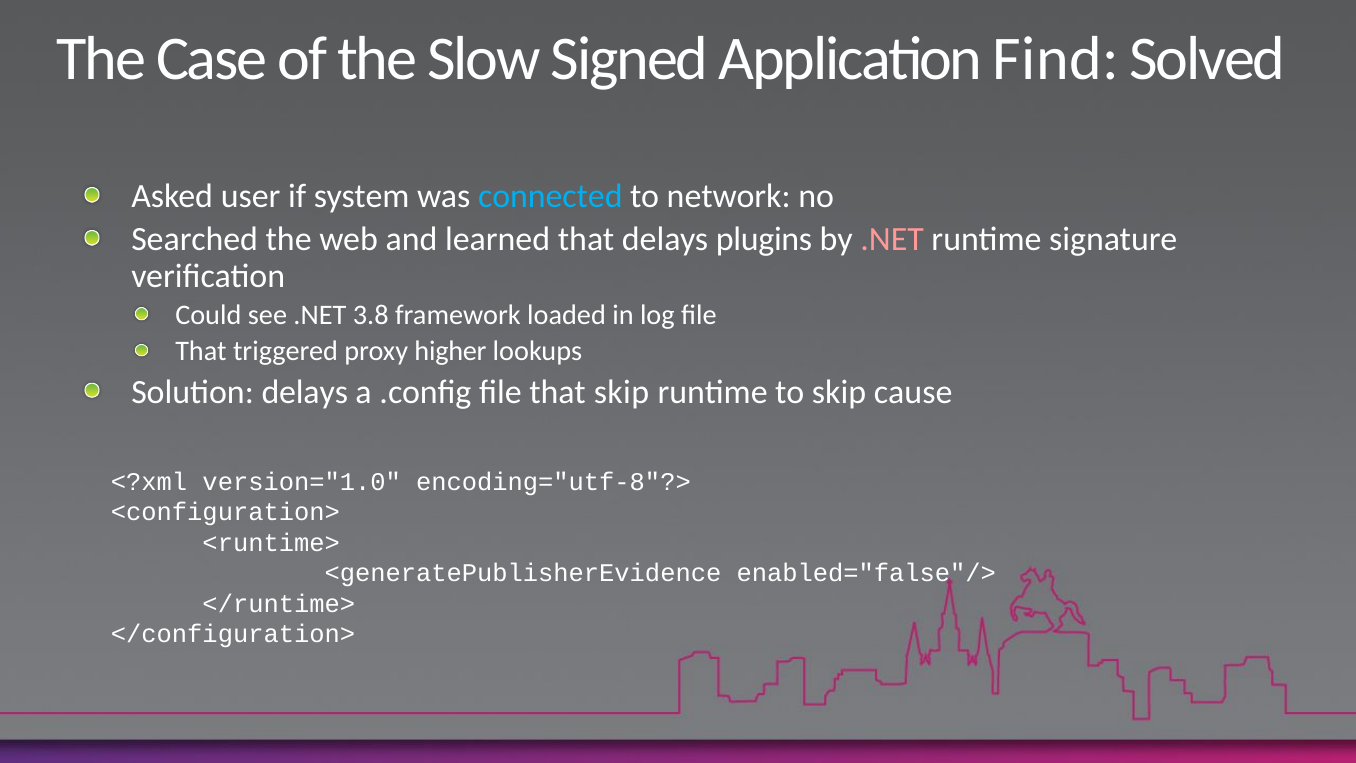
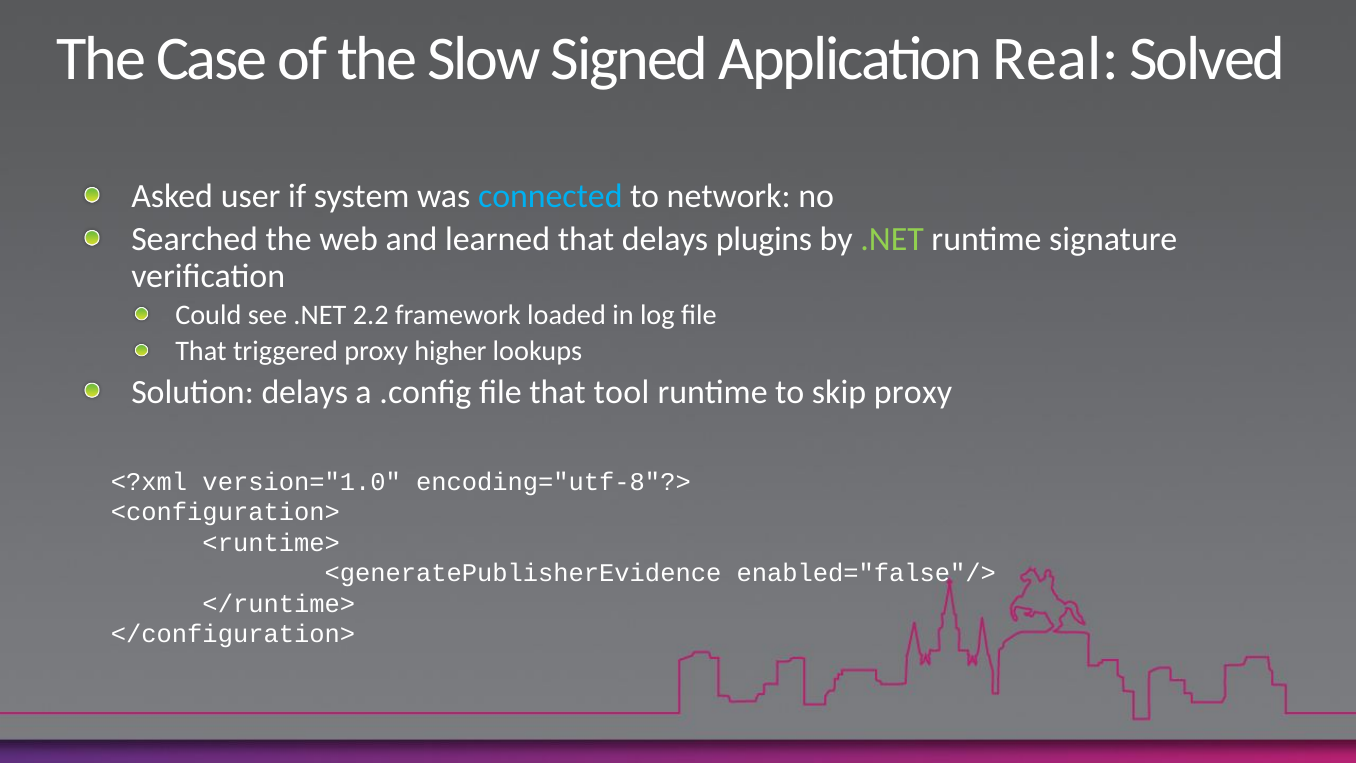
Find: Find -> Real (1056, 59)
.NET colour: pink -> light green (892, 240)
3.8: 3.8 -> 2.2 (371, 315)
that skip: skip -> tool (621, 392)
skip cause: cause -> proxy (913, 392)
